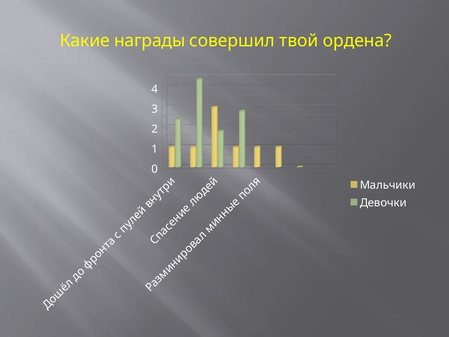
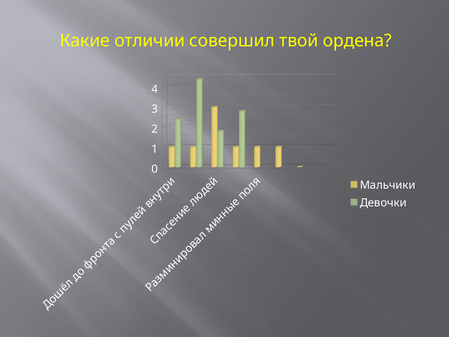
награды: награды -> отличии (150, 41)
